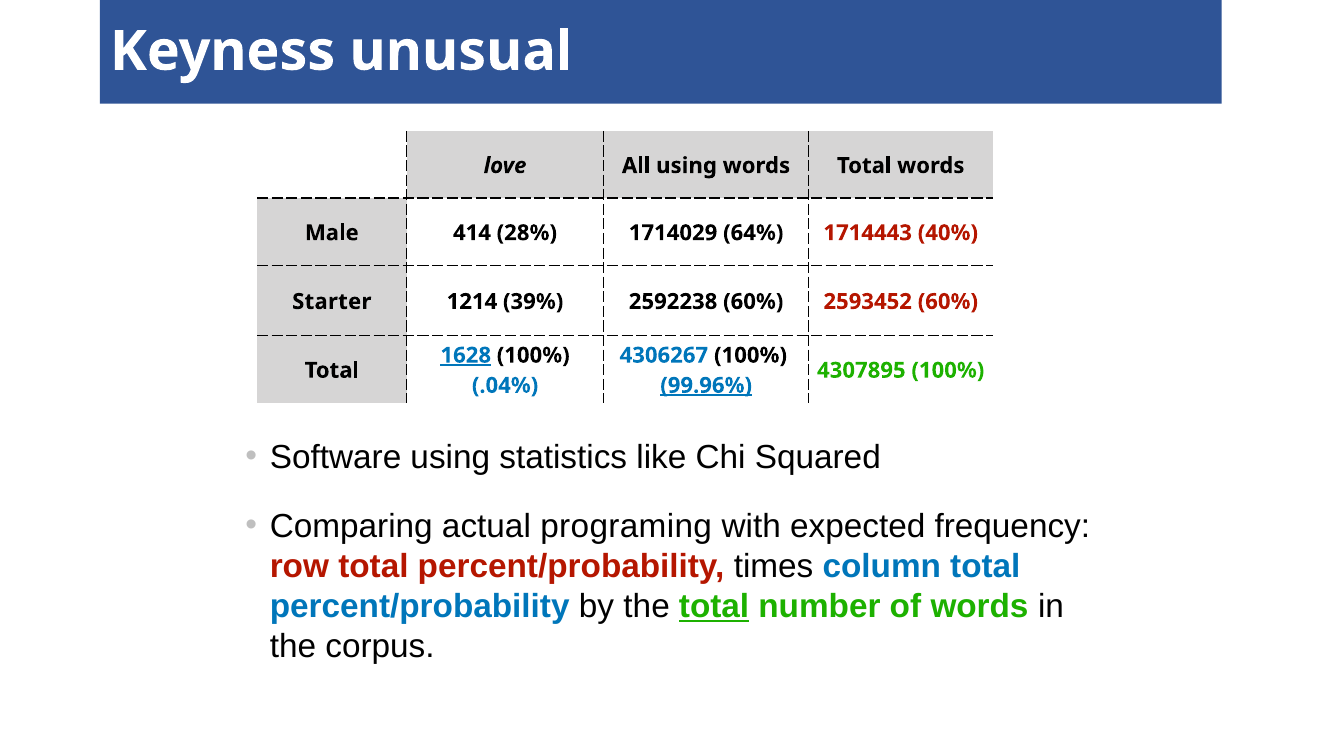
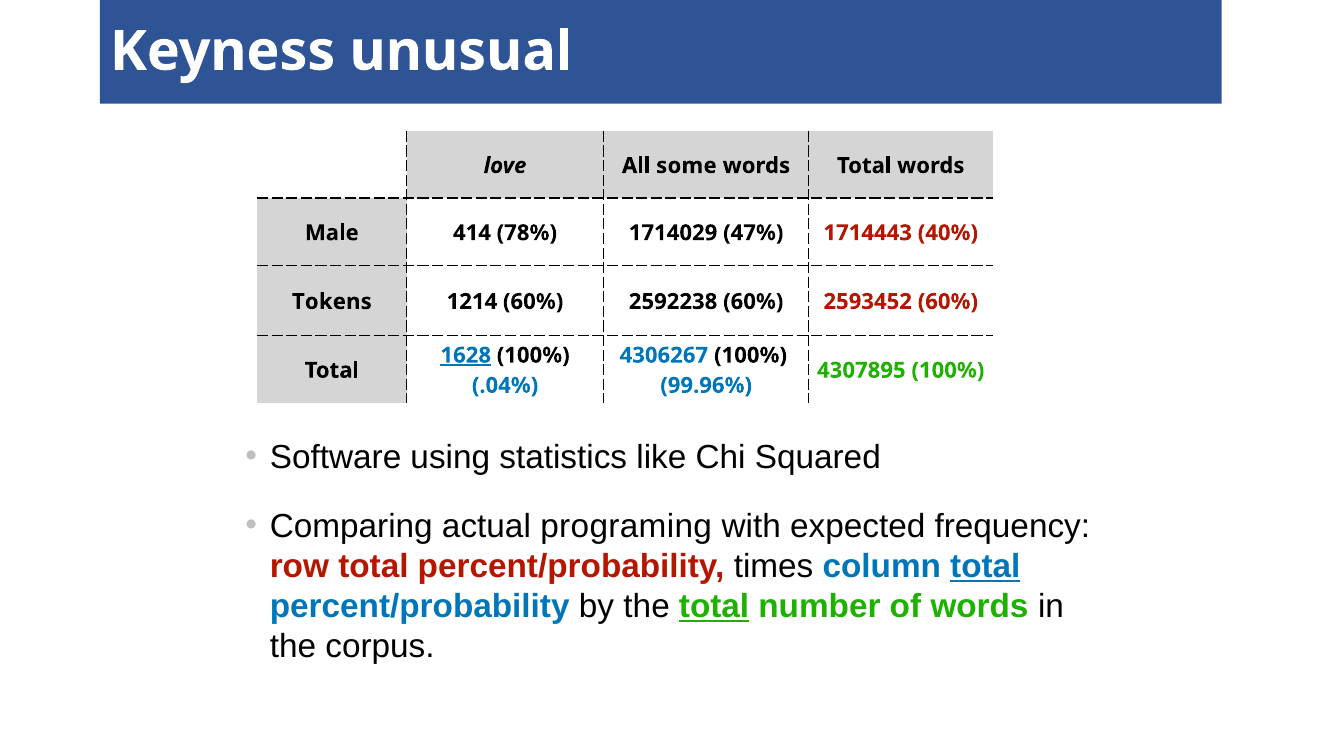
All using: using -> some (686, 166)
28%: 28% -> 78% (527, 233)
64%: 64% -> 47% (753, 233)
Starter: Starter -> Tokens (332, 302)
1214 39%: 39% -> 60% (533, 302)
99.96% underline: present -> none (706, 385)
total underline: none -> present (985, 567)
